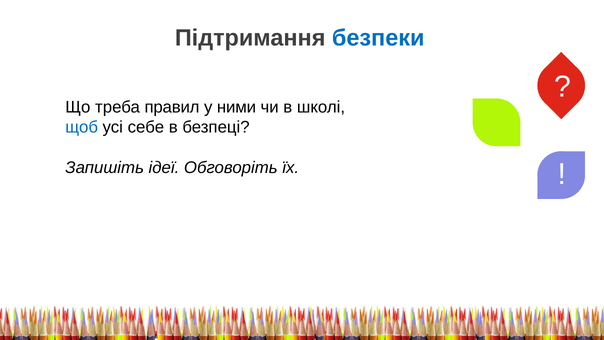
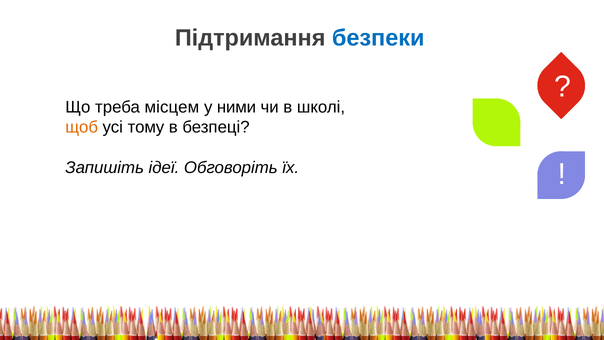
правил: правил -> місцем (172, 107)
щоб colour: blue -> orange (82, 127)
себе: себе -> тому (146, 127)
